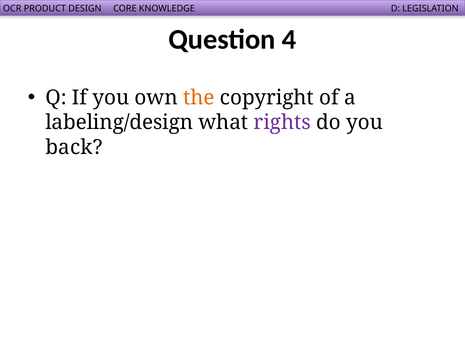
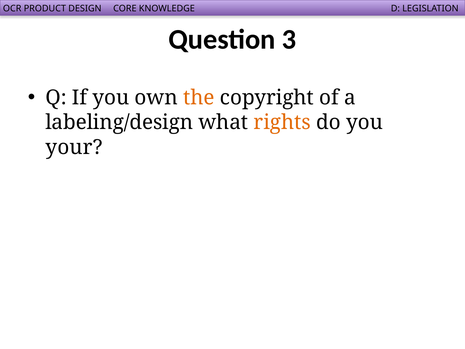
4: 4 -> 3 (289, 39)
rights colour: purple -> orange (282, 122)
back: back -> your (74, 147)
